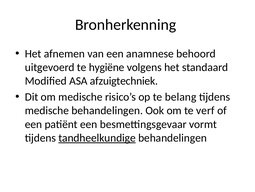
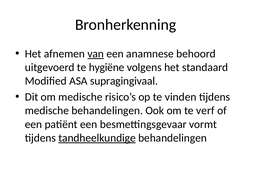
van underline: none -> present (96, 53)
afzuigtechniek: afzuigtechniek -> supragingivaal (124, 81)
belang: belang -> vinden (181, 97)
